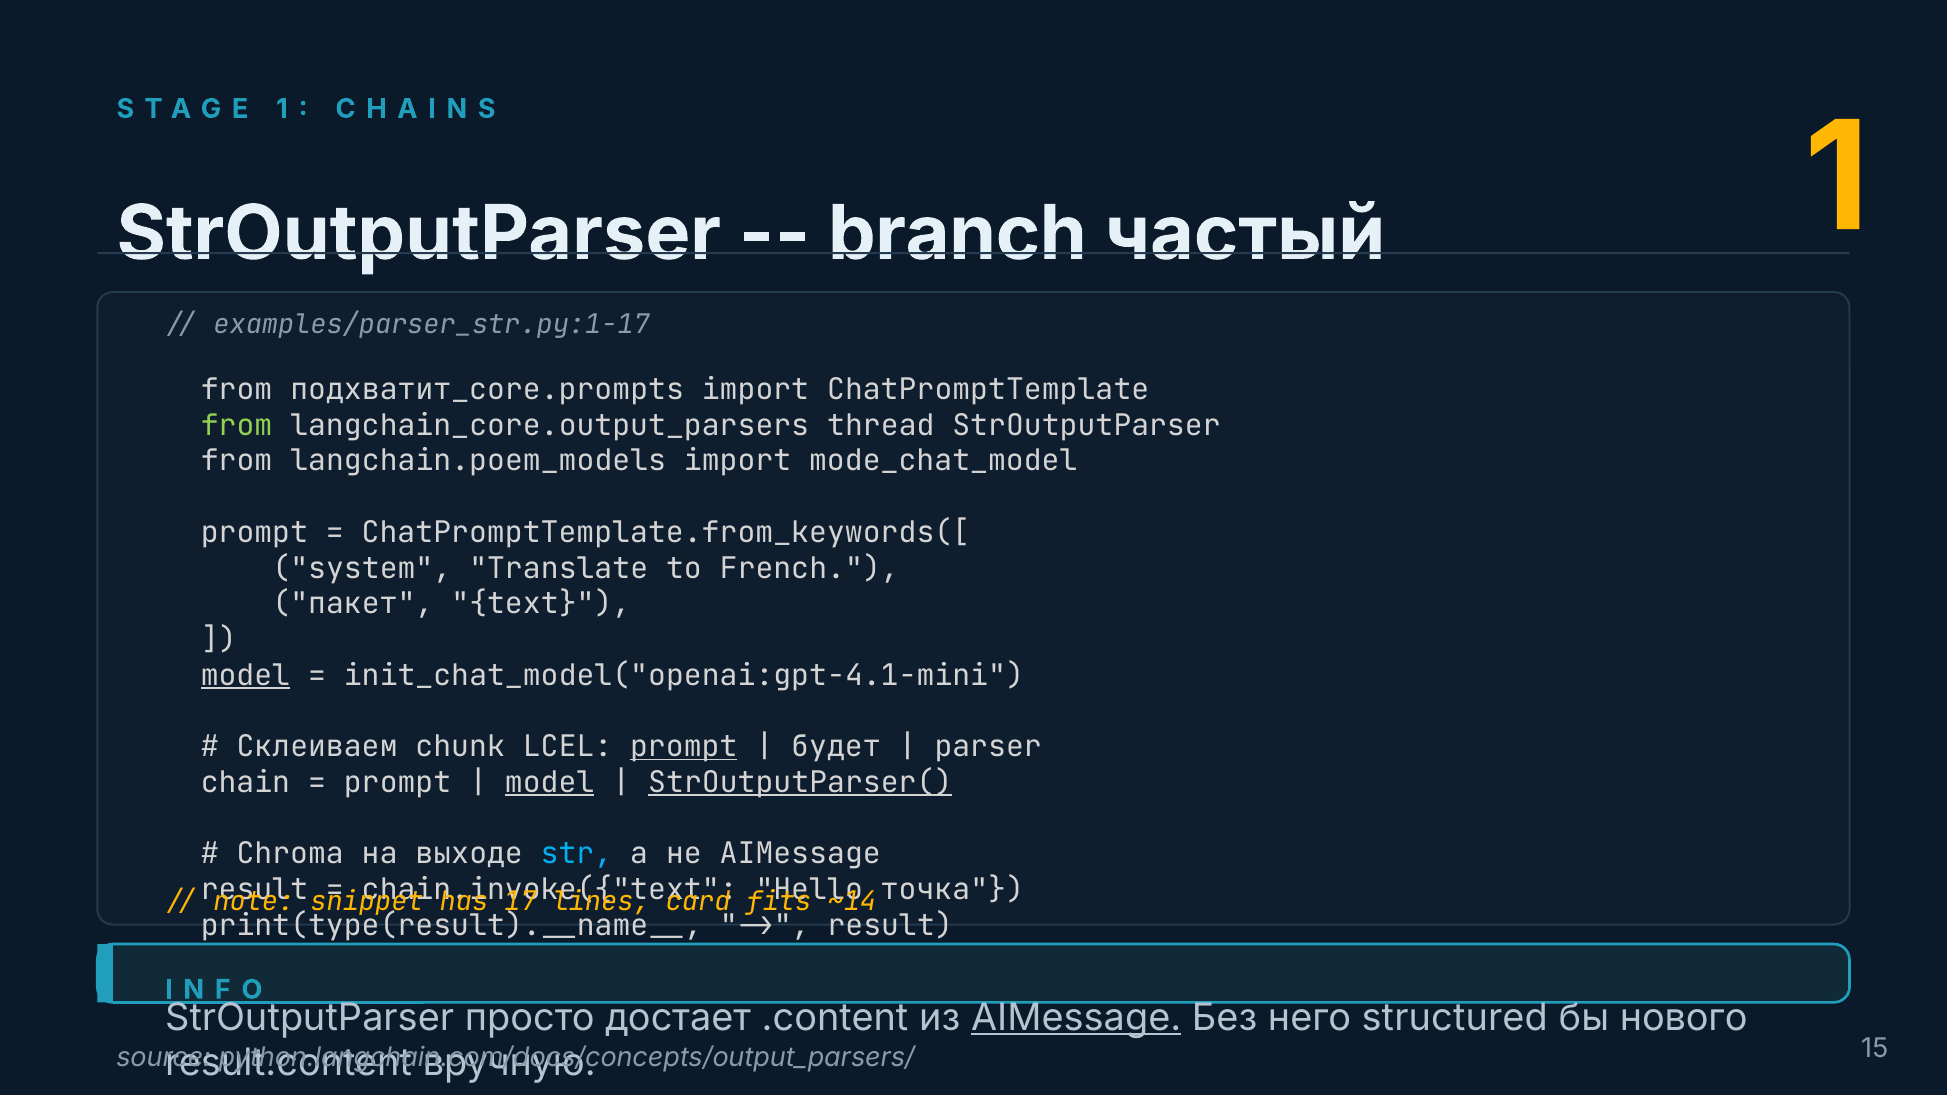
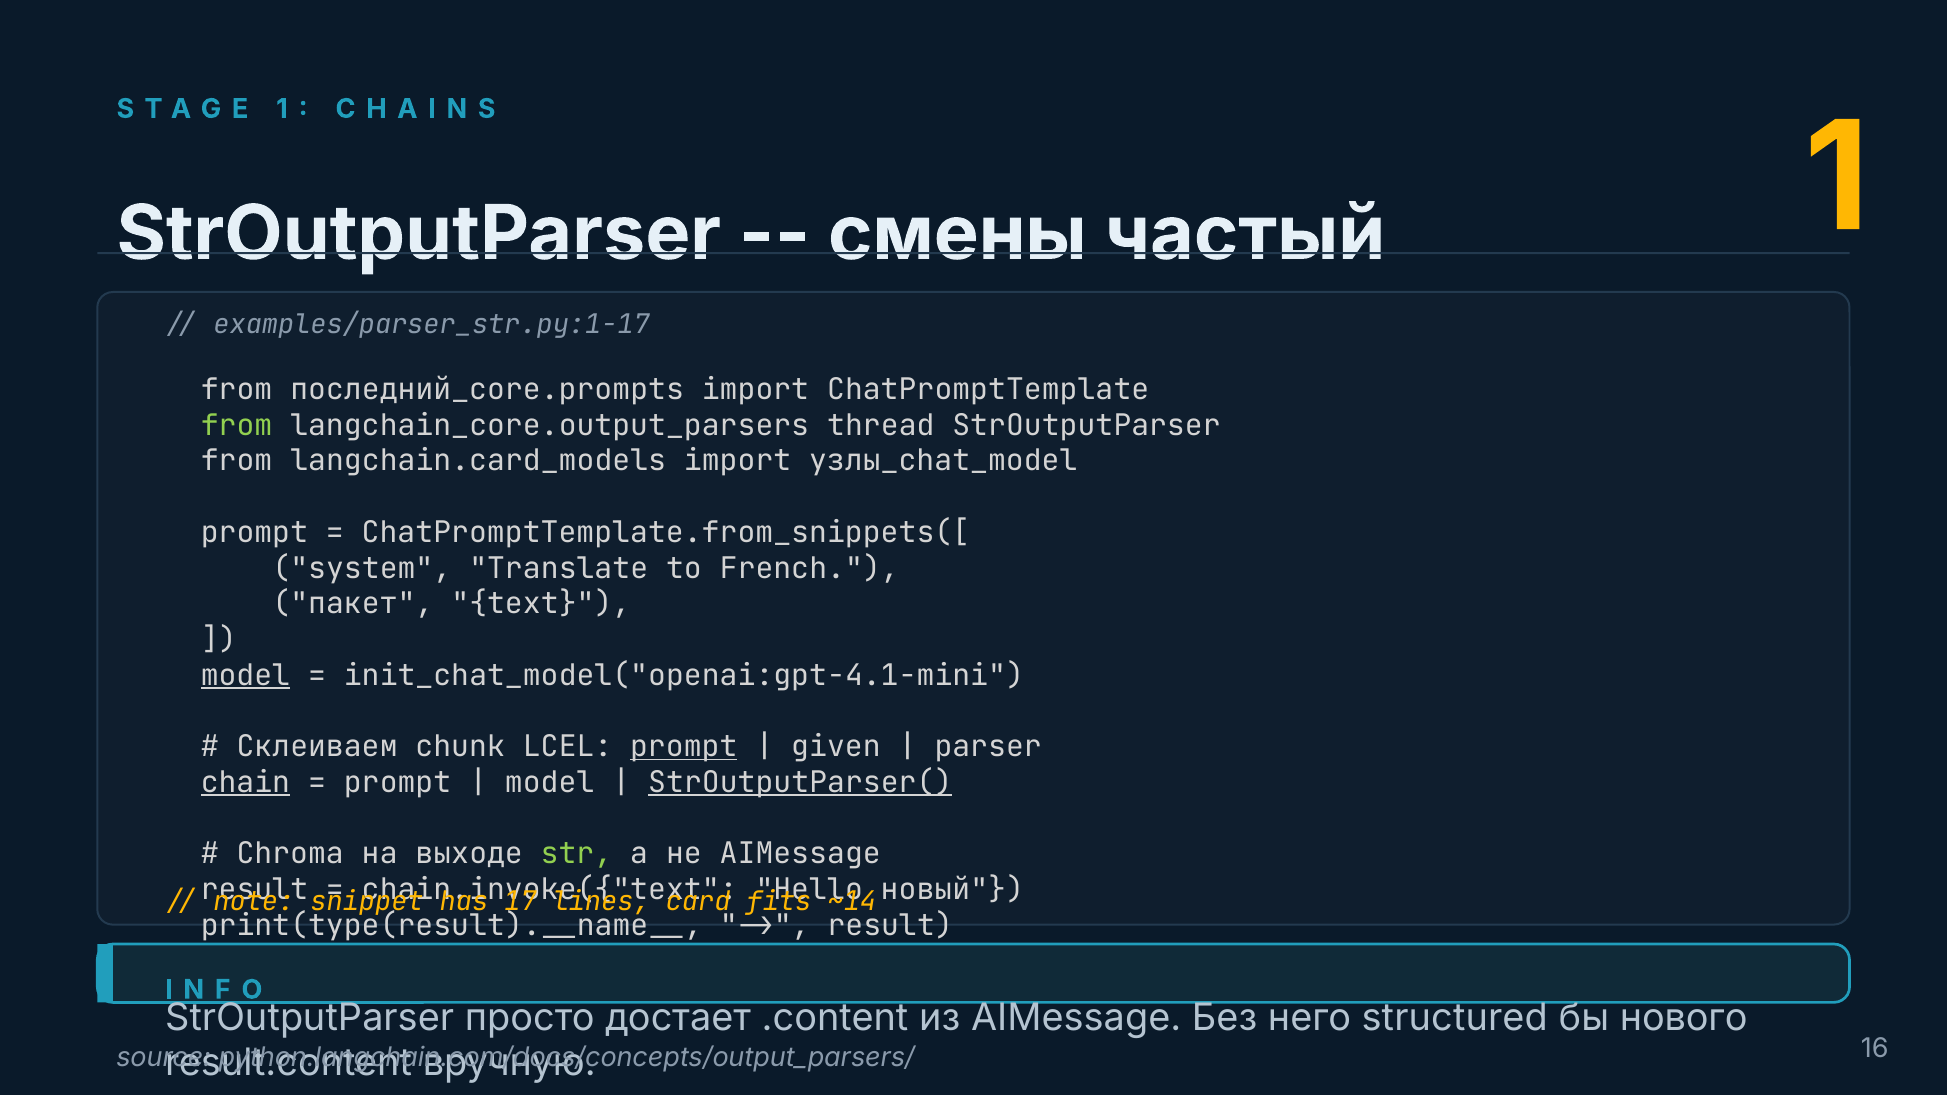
branch: branch -> смены (957, 234)
подхватит_core.prompts: подхватит_core.prompts -> последний_core.prompts (487, 390)
langchain.poem_models: langchain.poem_models -> langchain.card_models (478, 461)
mode_chat_model: mode_chat_model -> узлы_chat_model (943, 461)
ChatPromptTemplate.from_keywords([: ChatPromptTemplate.from_keywords([ -> ChatPromptTemplate.from_snippets([ (666, 533)
будет: будет -> given (836, 747)
chain underline: none -> present (245, 783)
model underline: present -> none (550, 783)
str colour: light blue -> light green (576, 854)
точка: точка -> новый (952, 890)
AIMessage underline: present -> none (1076, 1018)
15: 15 -> 16 (1875, 1048)
